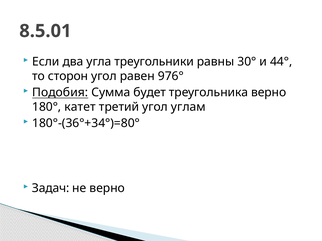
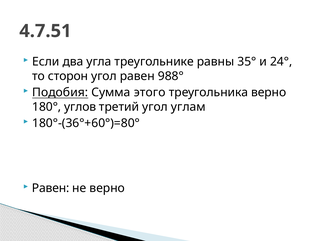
8.5.01: 8.5.01 -> 4.7.51 (45, 31)
треугольники: треугольники -> треугольнике (154, 62)
30°: 30° -> 35° (247, 62)
44°: 44° -> 24° (281, 62)
976°: 976° -> 988° (171, 76)
будет: будет -> этого (150, 93)
катет: катет -> углов (80, 107)
180°-(36°+34°)=80°: 180°-(36°+34°)=80° -> 180°-(36°+60°)=80° (86, 123)
Задач: Задач -> Равен (51, 189)
